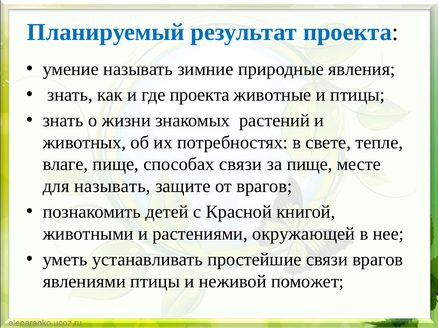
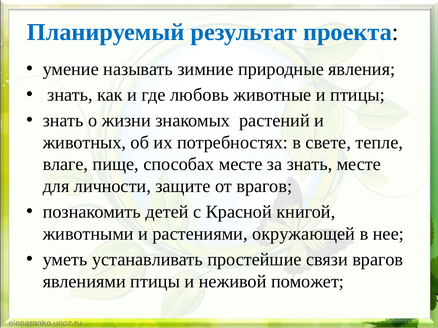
где проекта: проекта -> любовь (199, 95)
способах связи: связи -> месте (241, 165)
за пище: пище -> знать (310, 165)
для называть: называть -> личности (112, 186)
